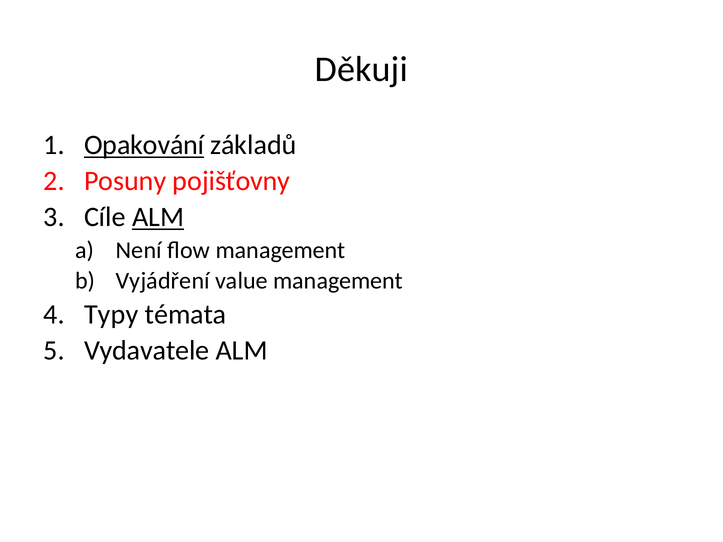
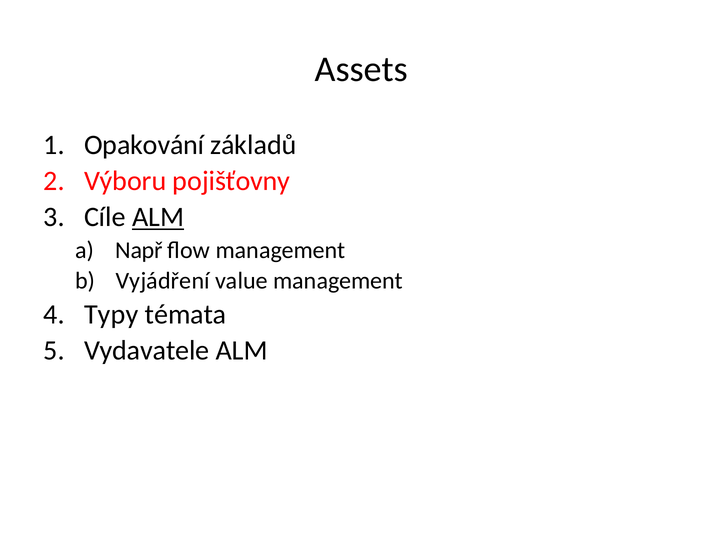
Děkuji: Děkuji -> Assets (361, 69)
Opakování underline: present -> none (144, 145)
Posuny: Posuny -> Výboru (125, 181)
Není: Není -> Např (139, 250)
